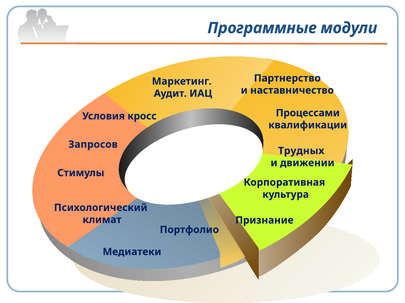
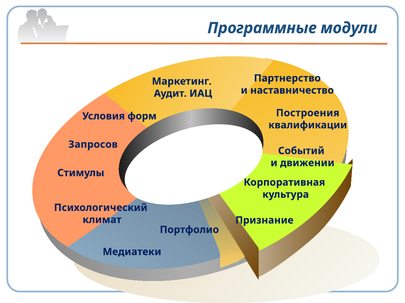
Процессами: Процессами -> Построения (308, 113)
кросс: кросс -> форм (142, 116)
Трудных: Трудных -> Событий (301, 151)
